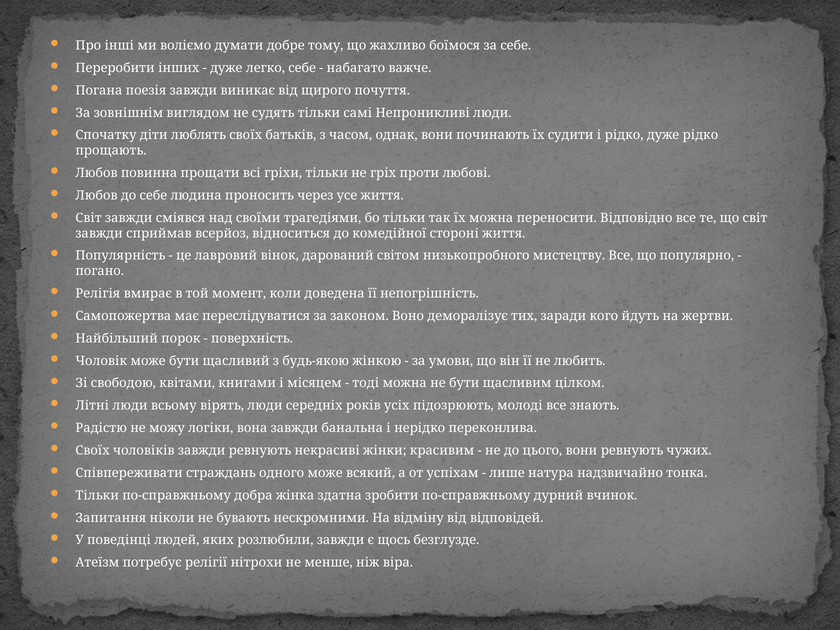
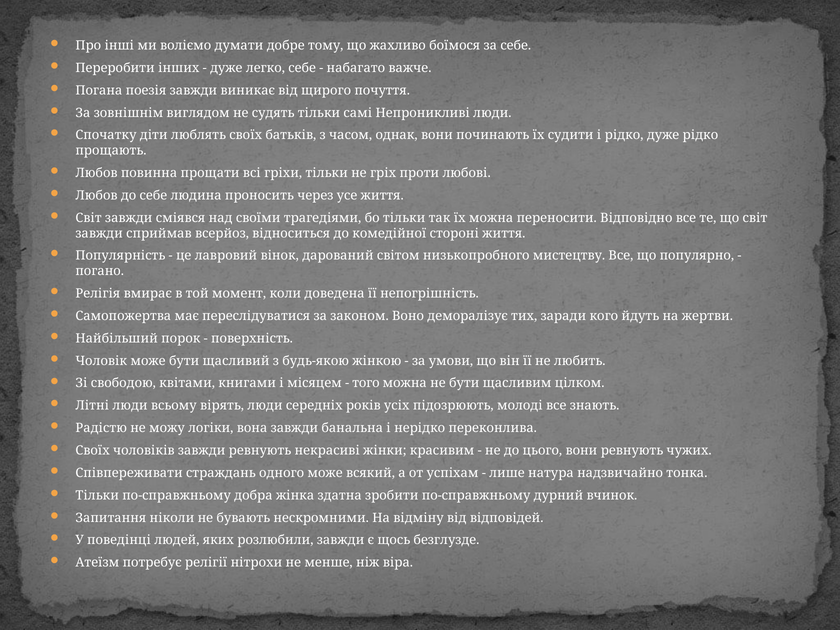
тоді: тоді -> того (366, 383)
